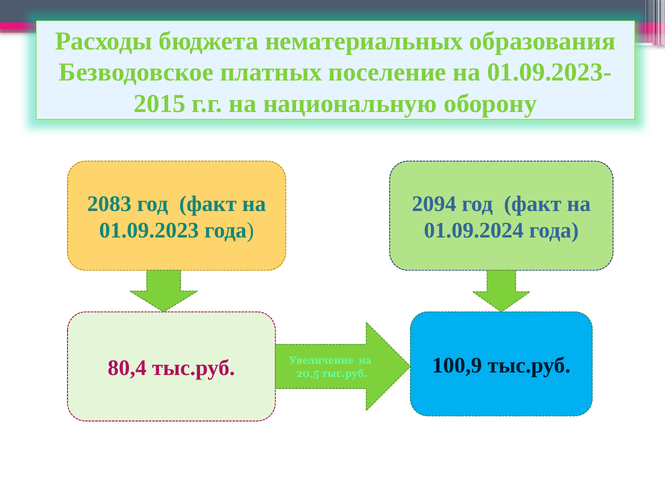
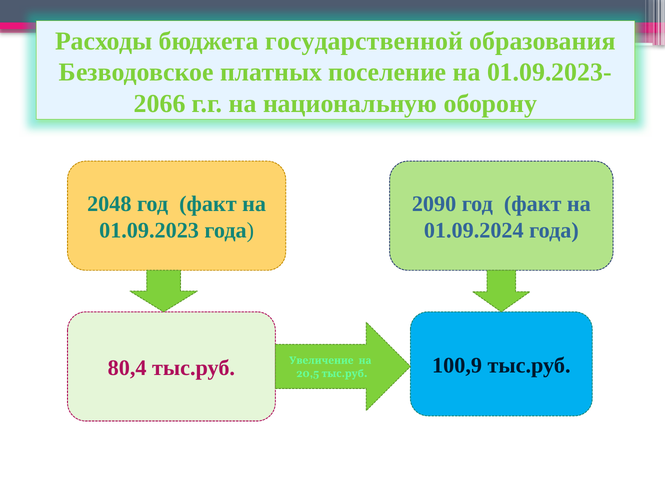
нематериальных: нематериальных -> государственной (364, 41)
2015: 2015 -> 2066 (160, 103)
2083: 2083 -> 2048 (109, 204)
2094: 2094 -> 2090 (434, 204)
